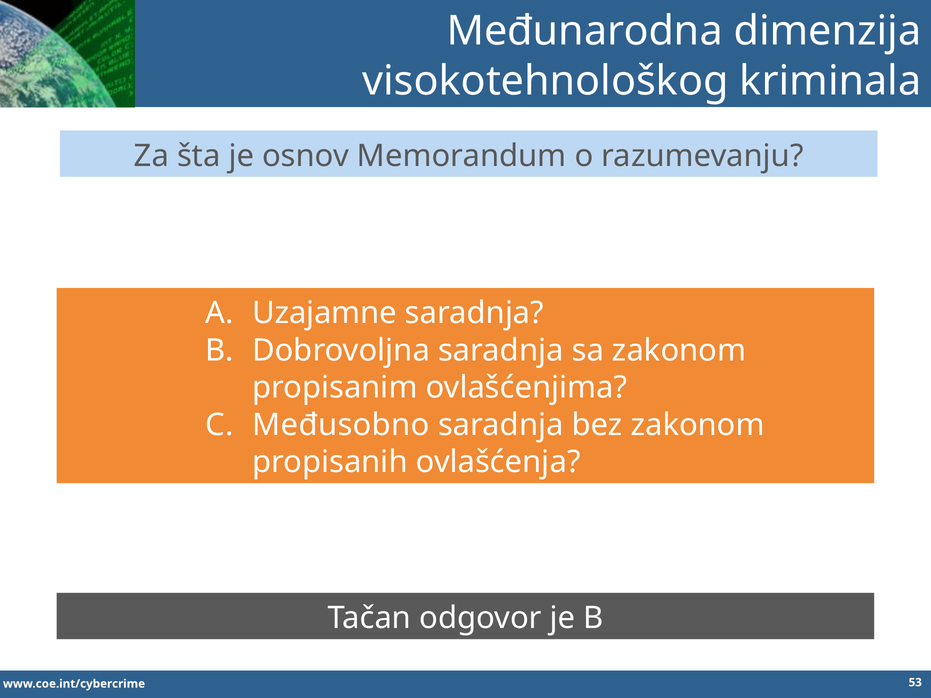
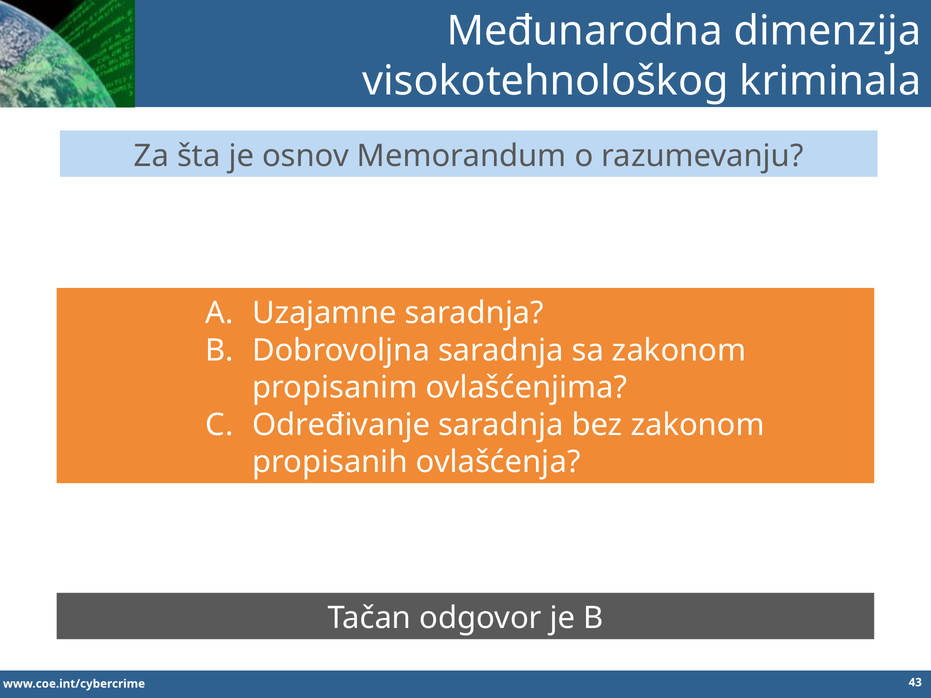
Međusobno: Međusobno -> Određivanje (341, 425)
53: 53 -> 43 (915, 683)
